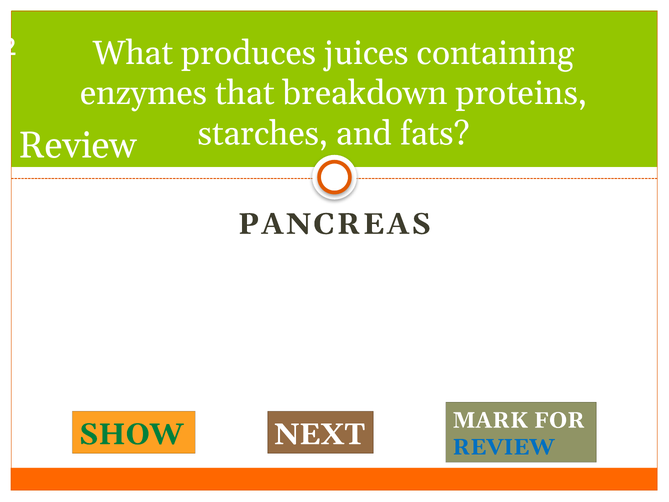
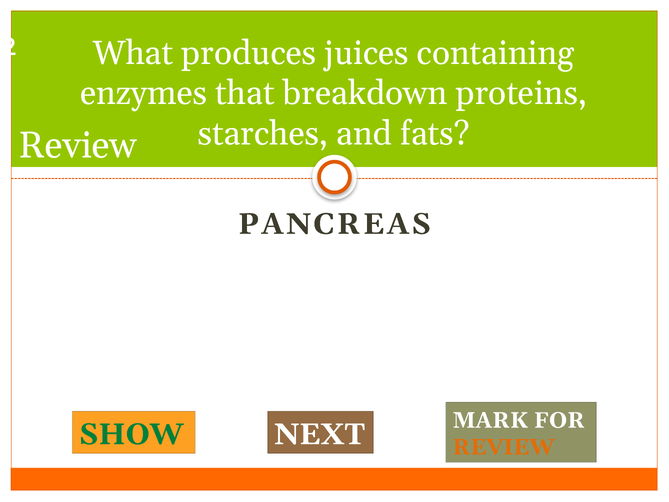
REVIEW colour: blue -> orange (504, 447)
